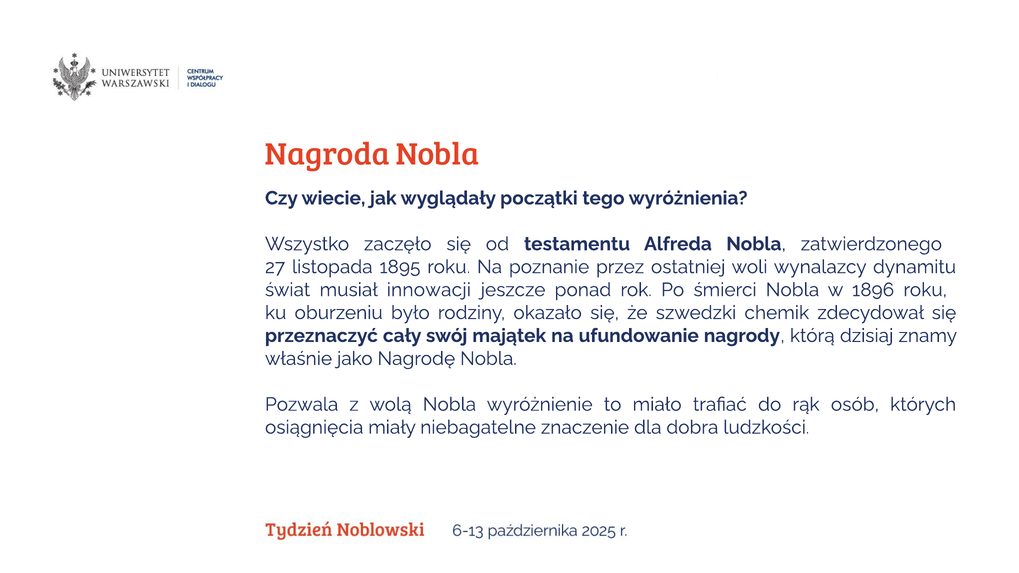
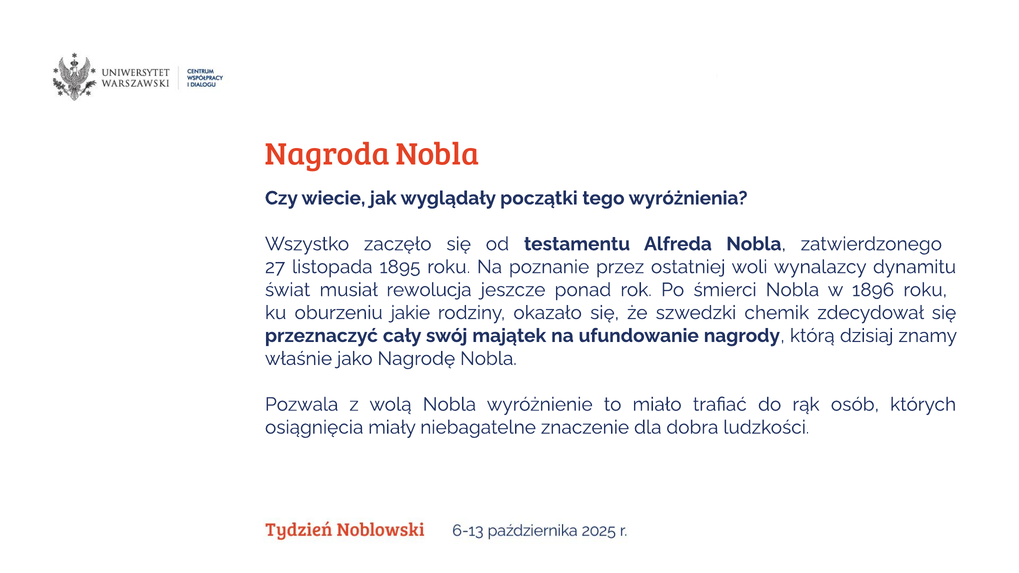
innowacji: innowacji -> rewolucja (429, 290)
było: było -> jakie (410, 313)
